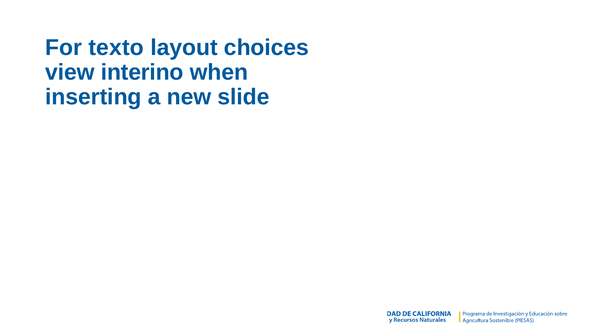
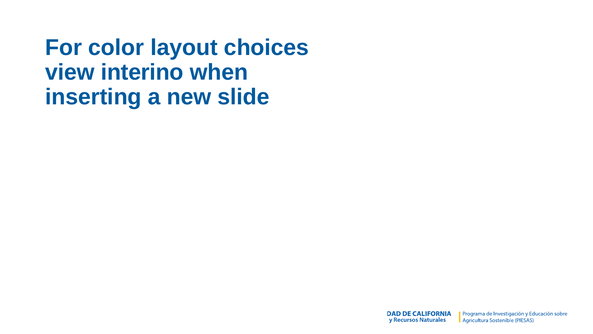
texto: texto -> color (116, 48)
